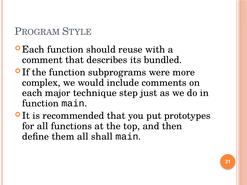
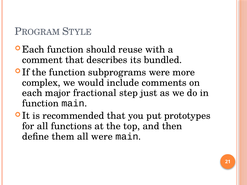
technique: technique -> fractional (95, 93)
all shall: shall -> were (102, 137)
